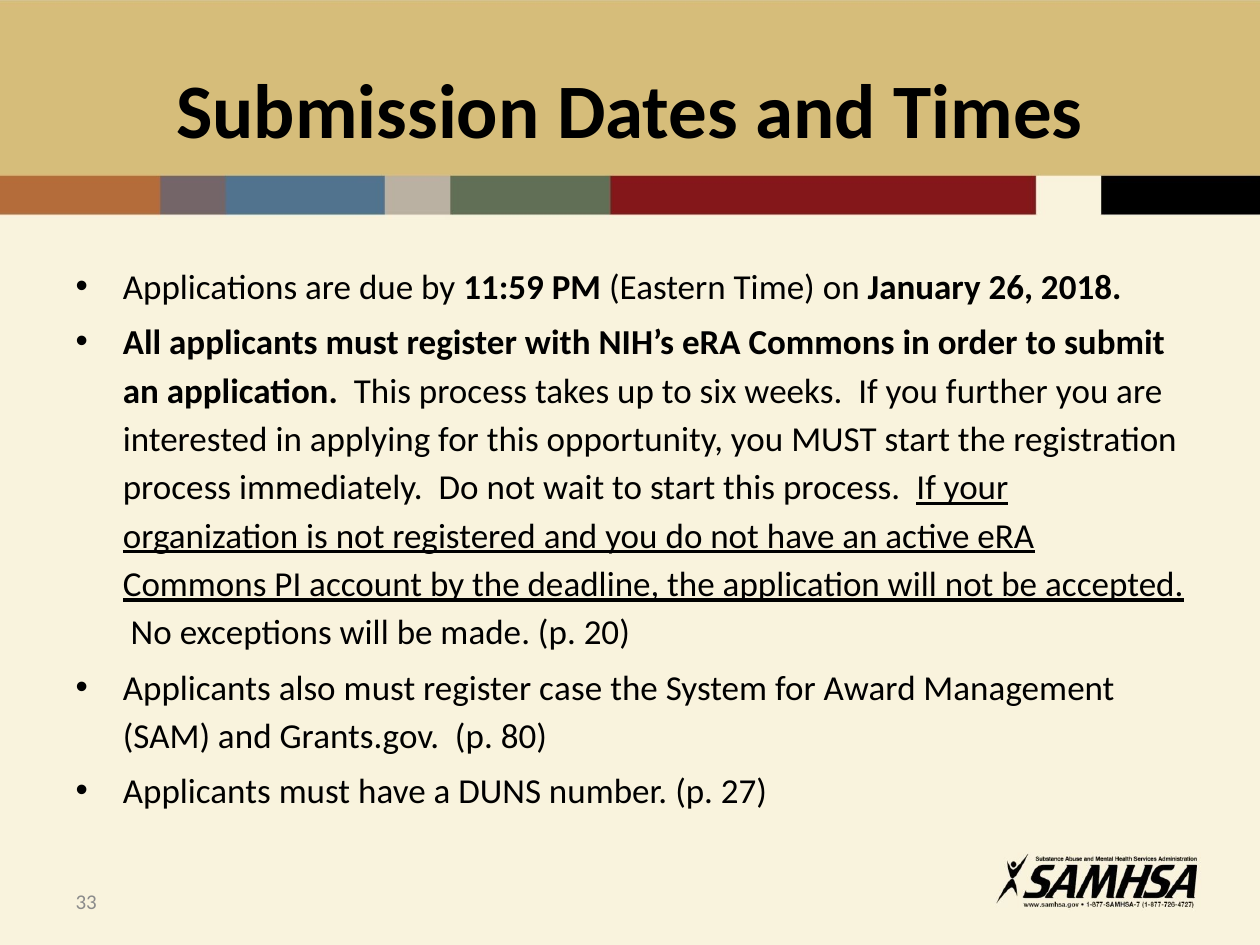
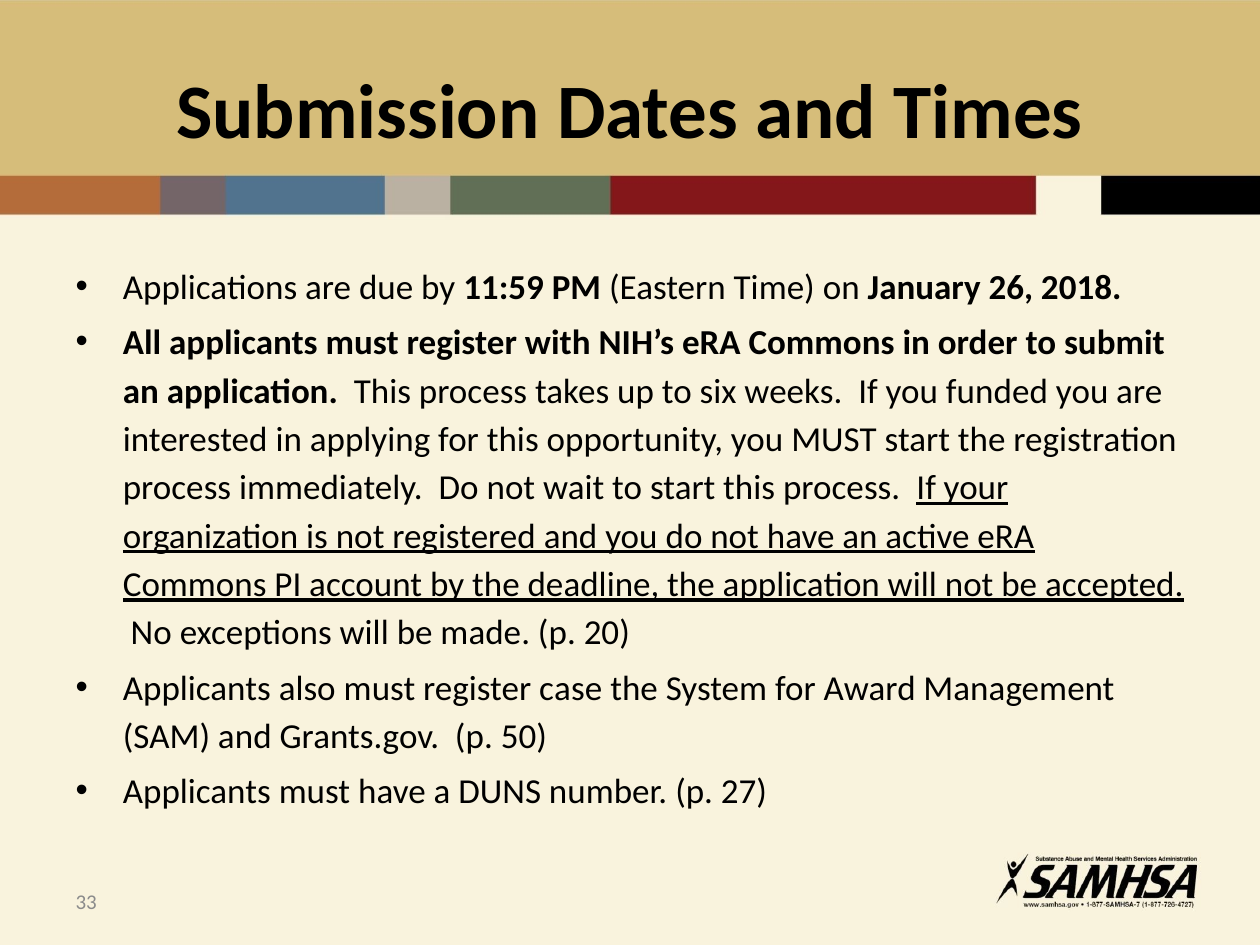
further: further -> funded (997, 392)
80: 80 -> 50 (524, 737)
